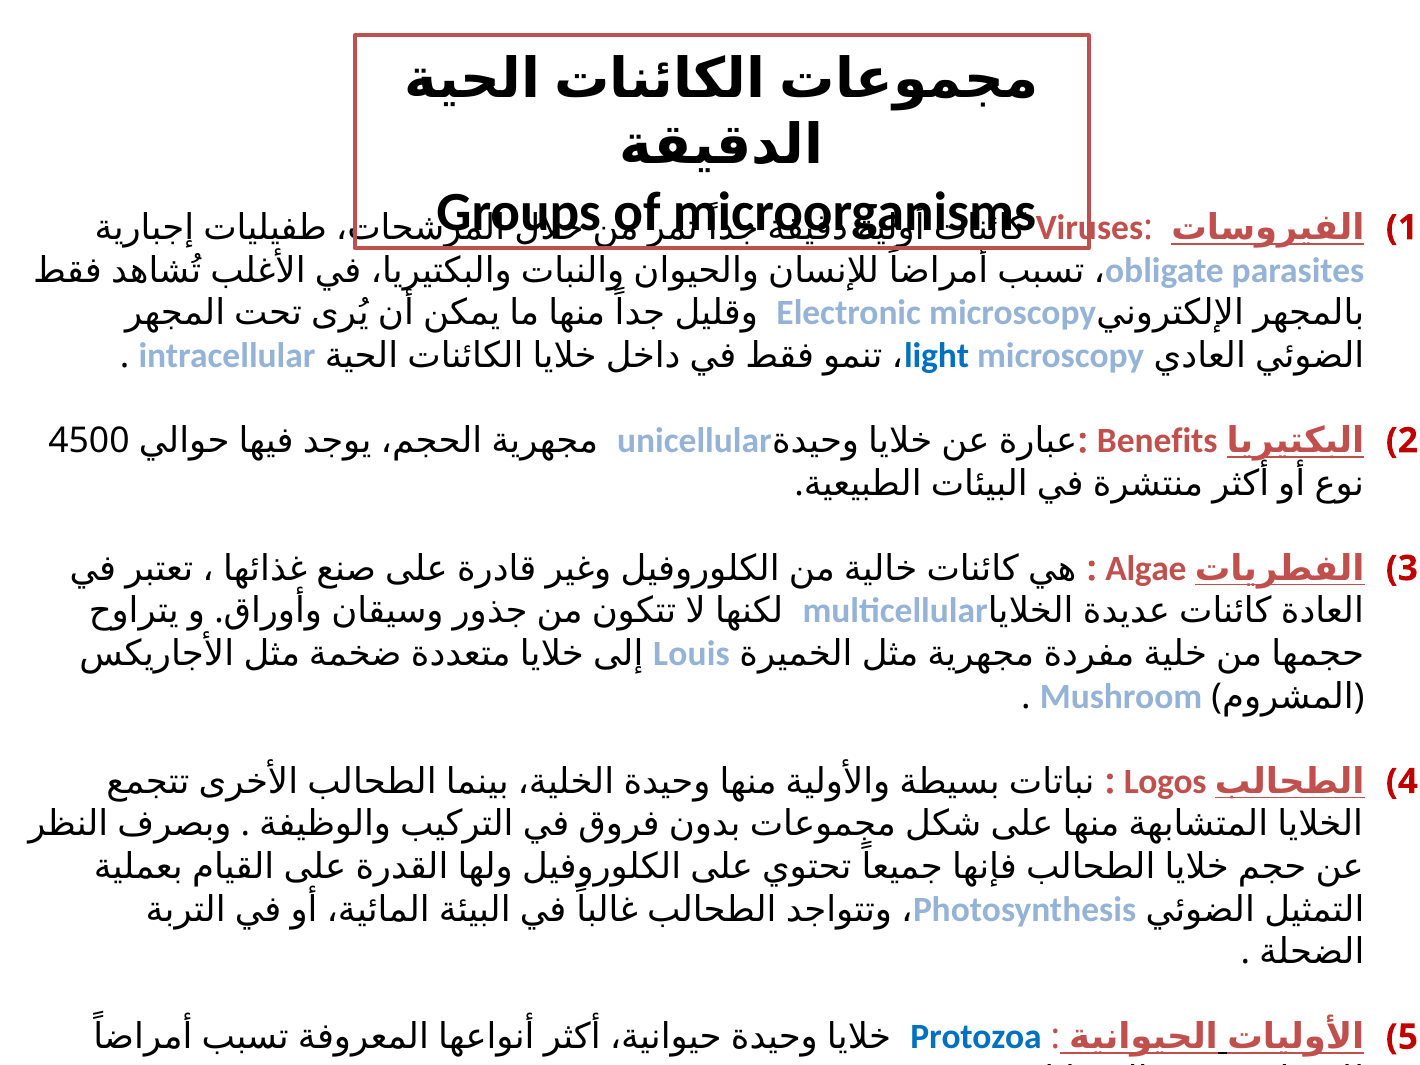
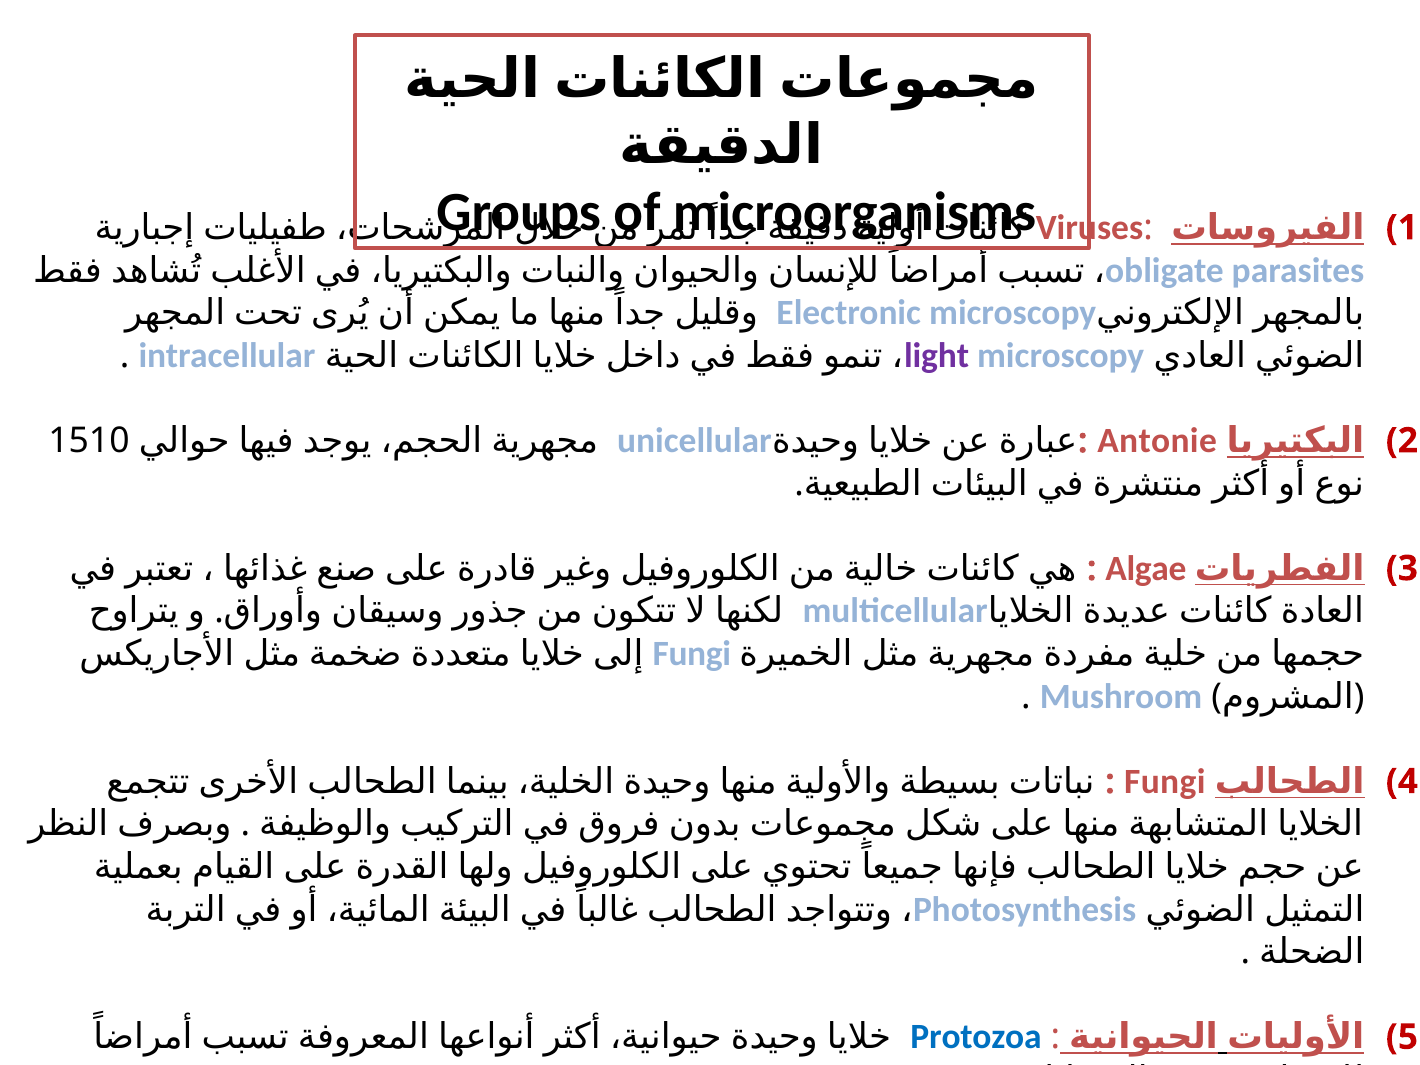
light colour: blue -> purple (937, 356)
Benefits: Benefits -> Antonie (1157, 441)
4500: 4500 -> 1510 (89, 441)
Louis: Louis -> Fungi (692, 654)
Logos: Logos -> Fungi (1165, 782)
